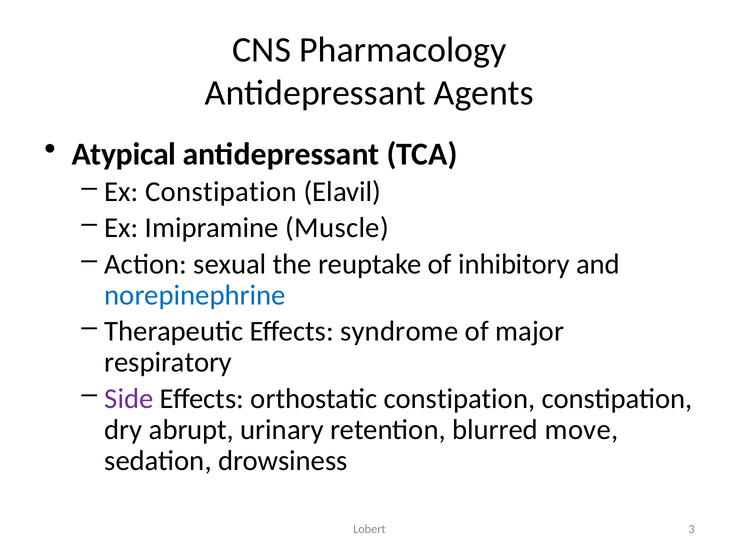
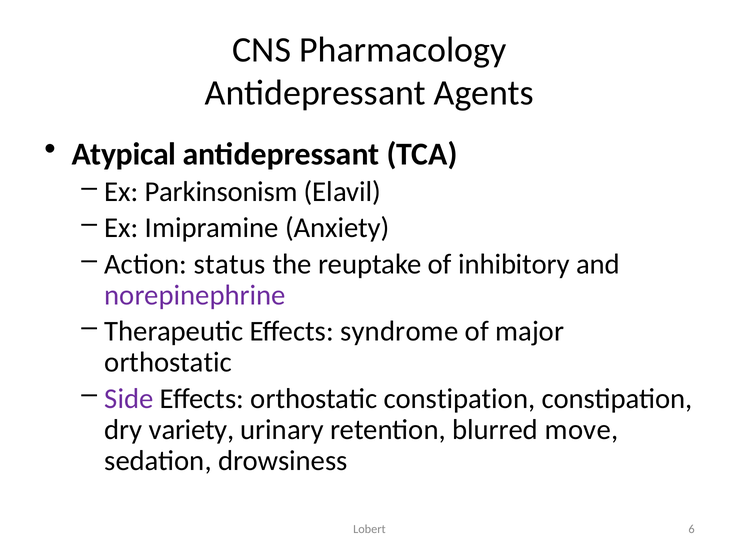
Ex Constipation: Constipation -> Parkinsonism (221, 192)
Muscle: Muscle -> Anxiety (337, 228)
sexual: sexual -> status (230, 264)
norepinephrine colour: blue -> purple (195, 295)
respiratory: respiratory -> orthostatic (168, 363)
abrupt: abrupt -> variety (192, 430)
3: 3 -> 6 (692, 529)
